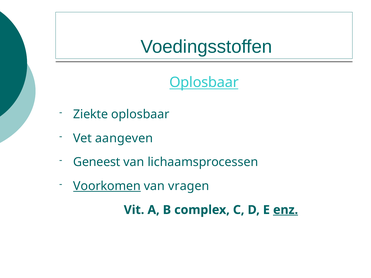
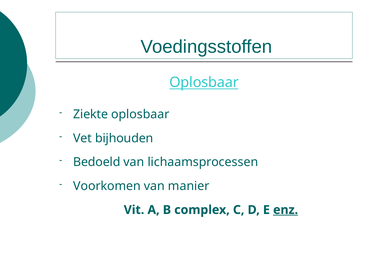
aangeven: aangeven -> bijhouden (124, 138)
Geneest: Geneest -> Bedoeld (97, 162)
Voorkomen underline: present -> none (107, 186)
vragen: vragen -> manier (189, 186)
